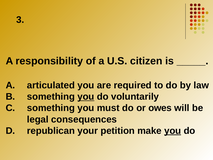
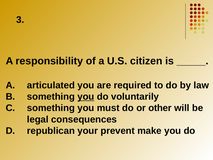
owes: owes -> other (160, 108)
petition: petition -> prevent (118, 131)
you underline: present -> none (173, 131)
